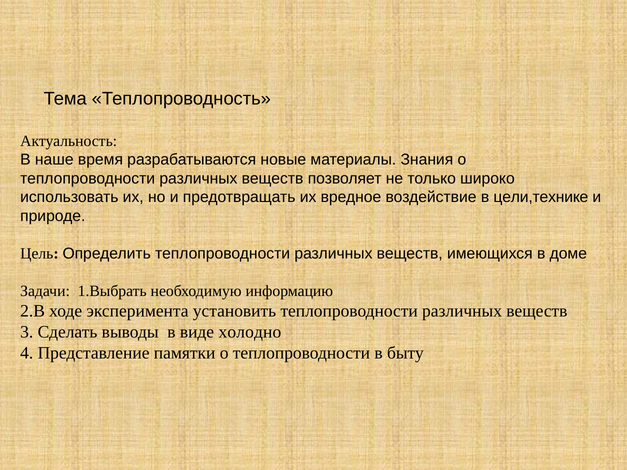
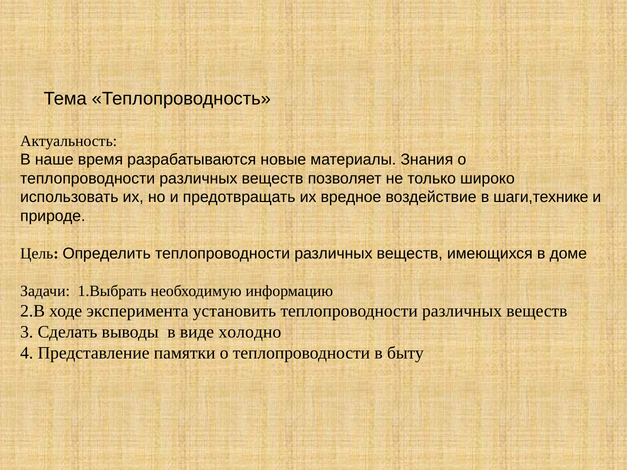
цели,технике: цели,технике -> шаги,технике (541, 197)
